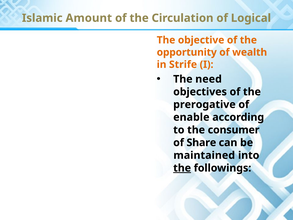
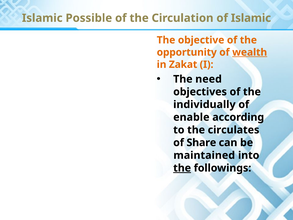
Amount: Amount -> Possible (89, 18)
of Logical: Logical -> Islamic (251, 18)
wealth underline: none -> present (250, 52)
Strife: Strife -> Zakat (183, 64)
prerogative: prerogative -> individually (204, 104)
consumer: consumer -> circulates (234, 130)
